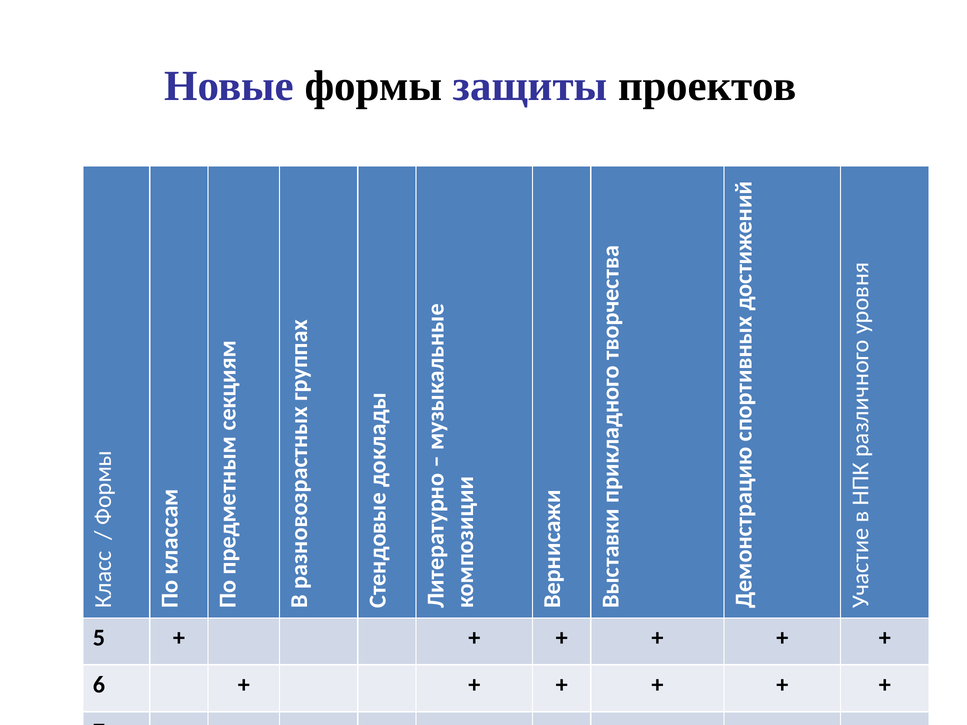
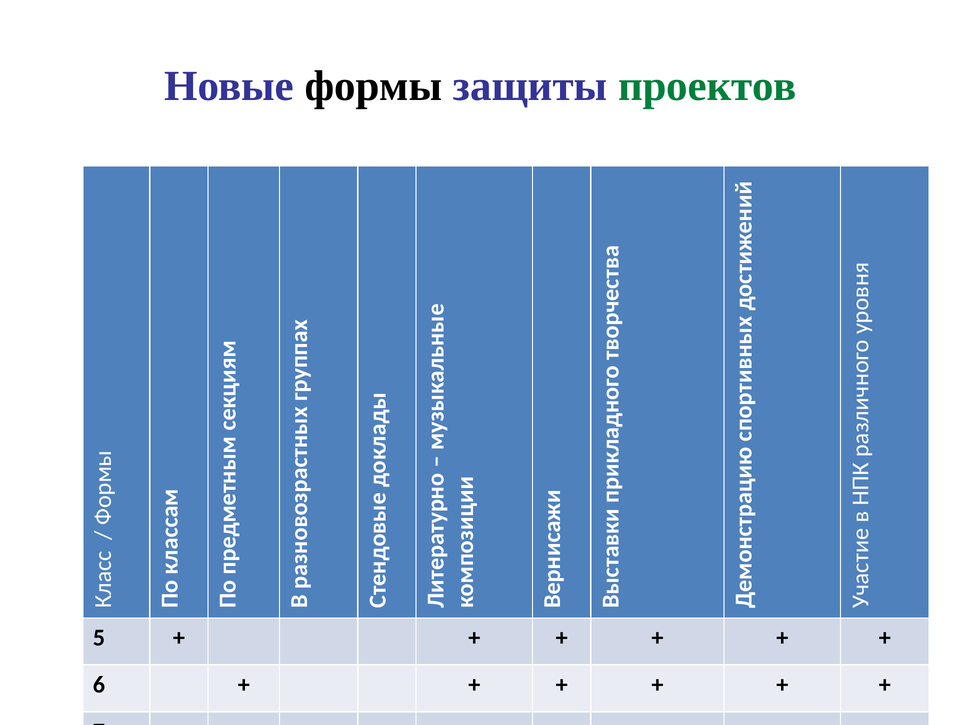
проектов colour: black -> green (707, 86)
